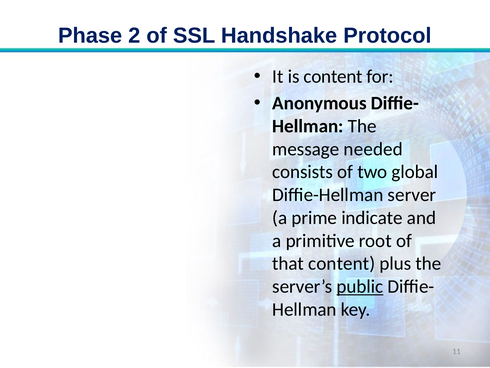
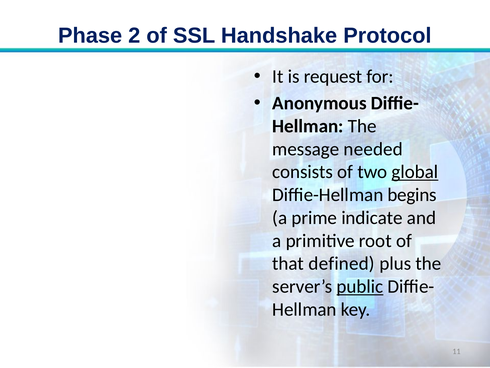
is content: content -> request (333, 76)
global underline: none -> present (415, 172)
server: server -> begins (412, 195)
that content: content -> defined (342, 263)
